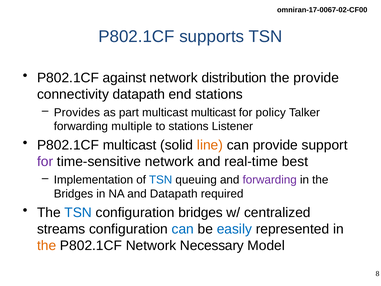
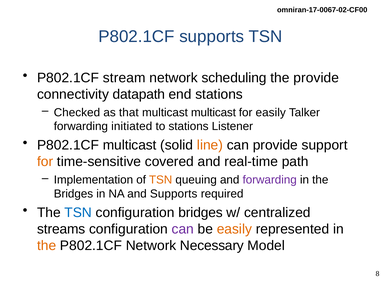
against: against -> stream (124, 78)
distribution: distribution -> scheduling (234, 78)
Provides: Provides -> Checked (77, 112)
part: part -> that (129, 112)
for policy: policy -> easily (271, 112)
multiple: multiple -> initiated (132, 126)
for colour: purple -> orange (45, 162)
time-sensitive network: network -> covered (169, 162)
best: best -> path (295, 162)
TSN colour: blue -> orange (161, 180)
and Datapath: Datapath -> Supports (174, 194)
can colour: blue -> purple (183, 229)
easily colour: blue -> orange (234, 229)
